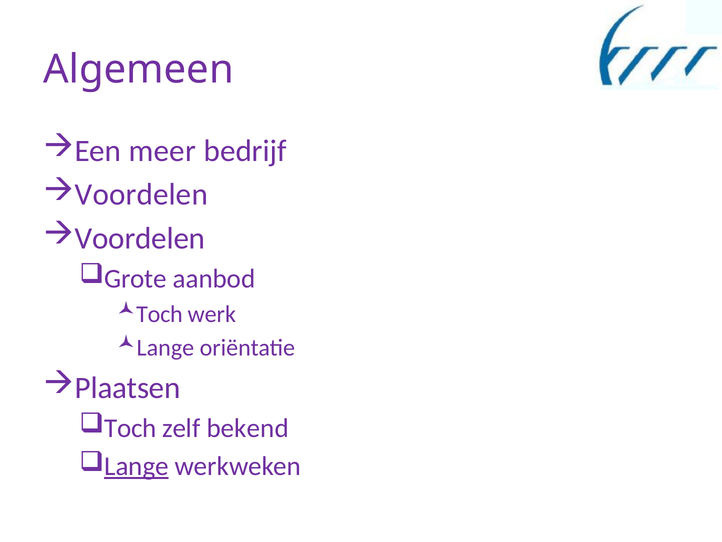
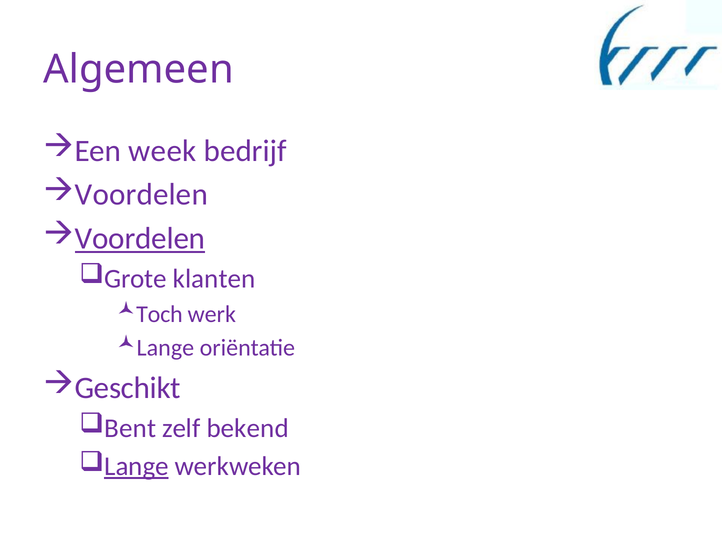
meer: meer -> week (162, 151)
Voordelen underline: none -> present (140, 238)
aanbod: aanbod -> klanten (214, 279)
Plaatsen: Plaatsen -> Geschikt (128, 388)
Toch: Toch -> Bent (130, 428)
